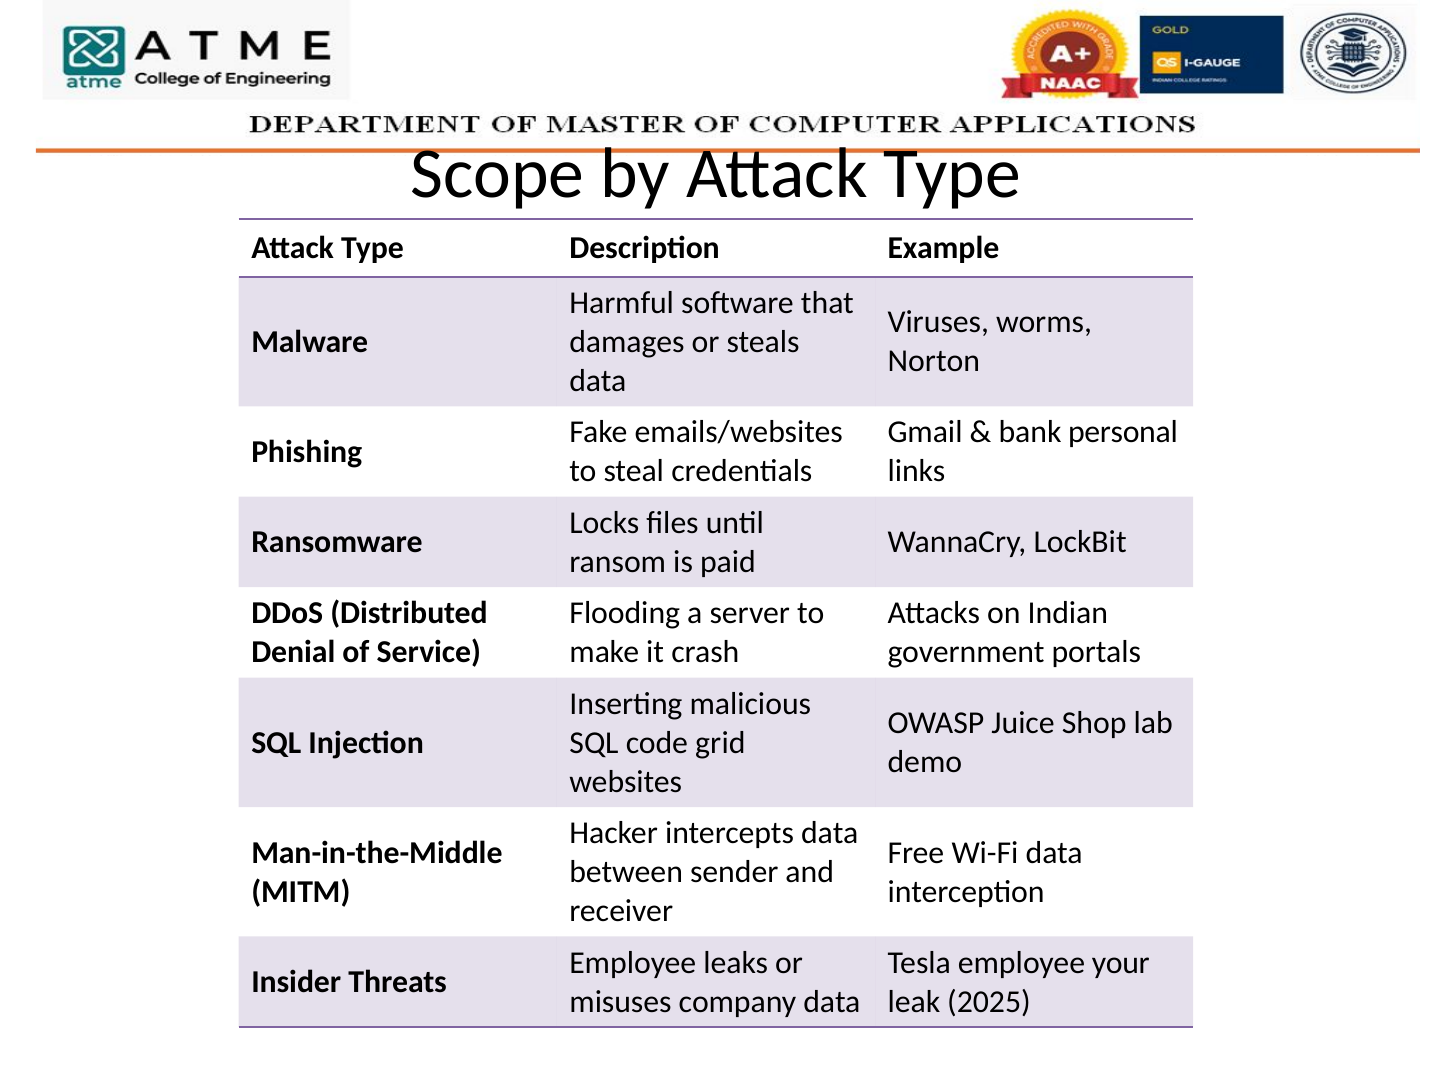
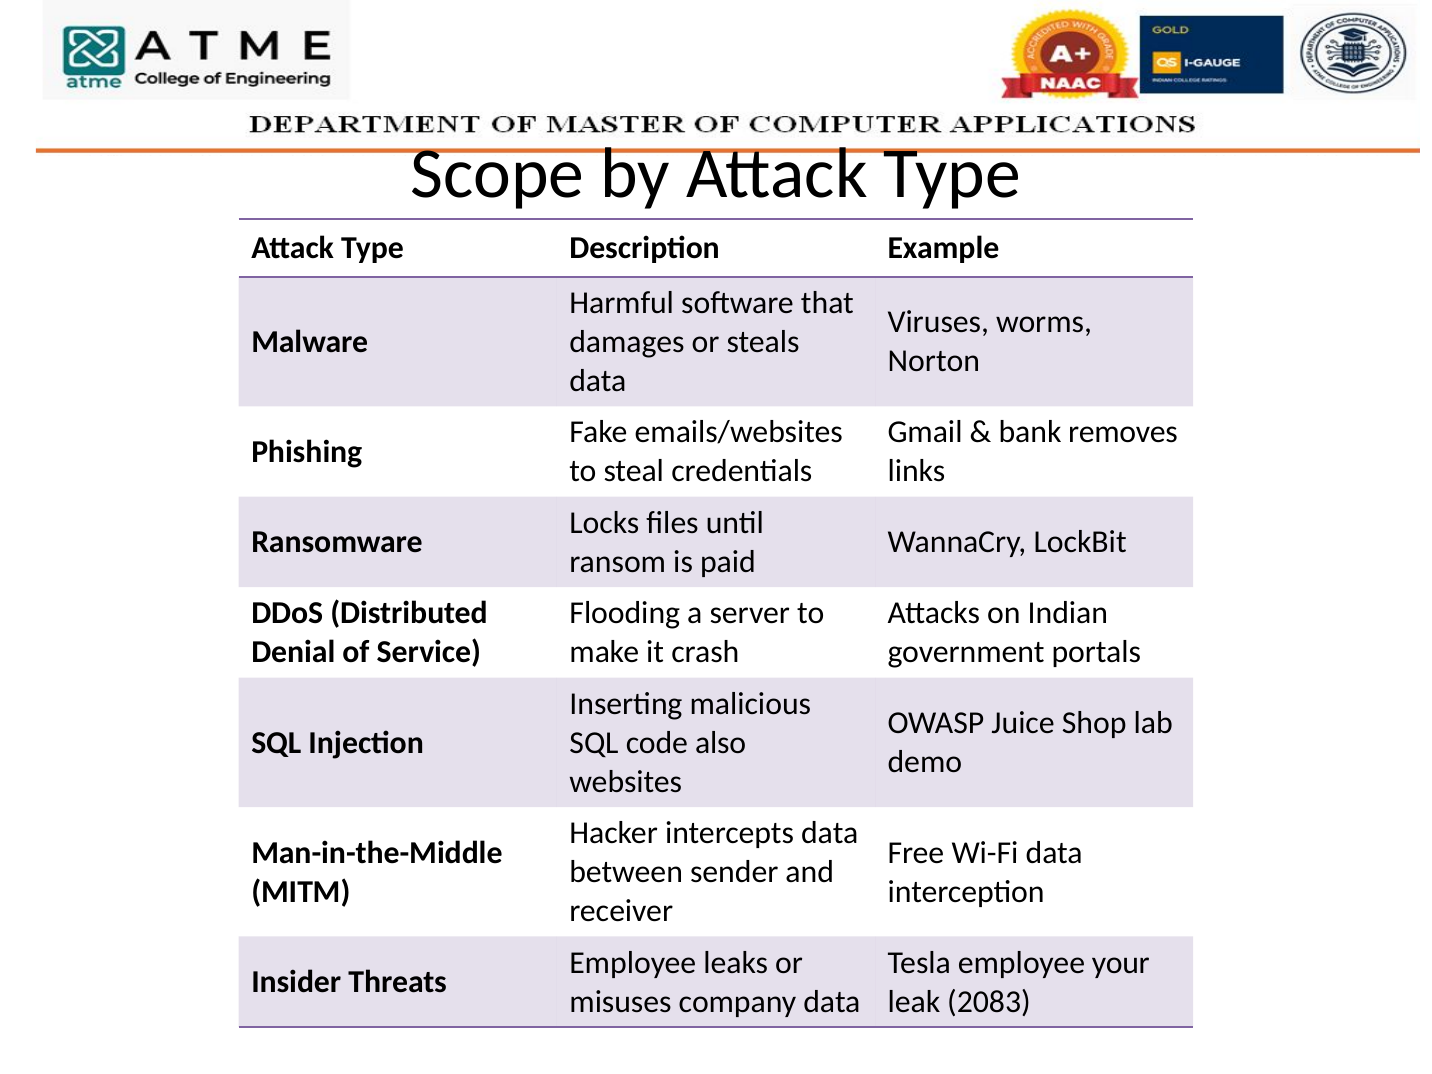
personal: personal -> removes (1123, 432)
grid: grid -> also (721, 743)
2025: 2025 -> 2083 (989, 1002)
